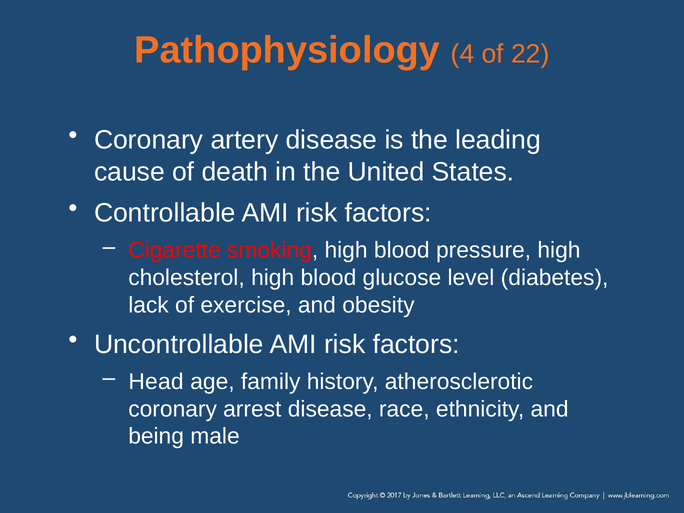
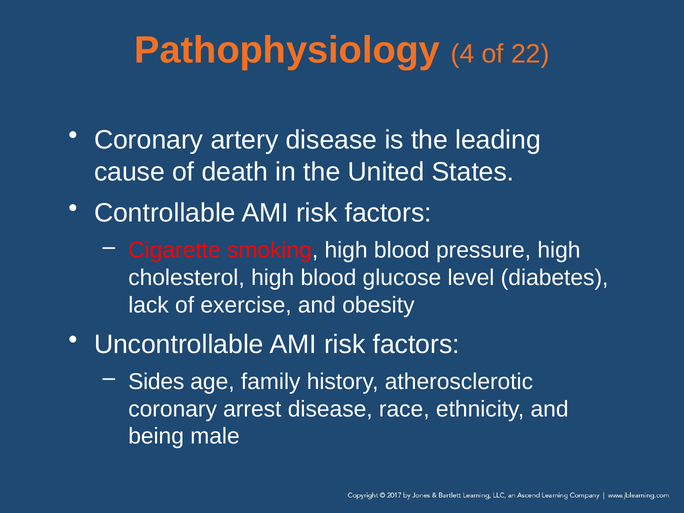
Head: Head -> Sides (156, 382)
